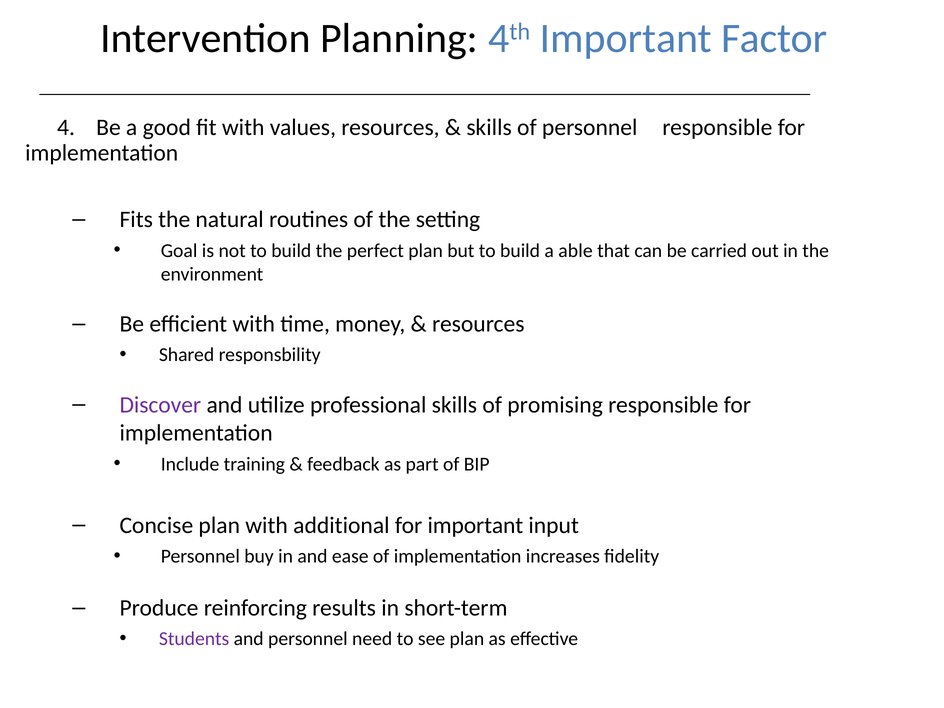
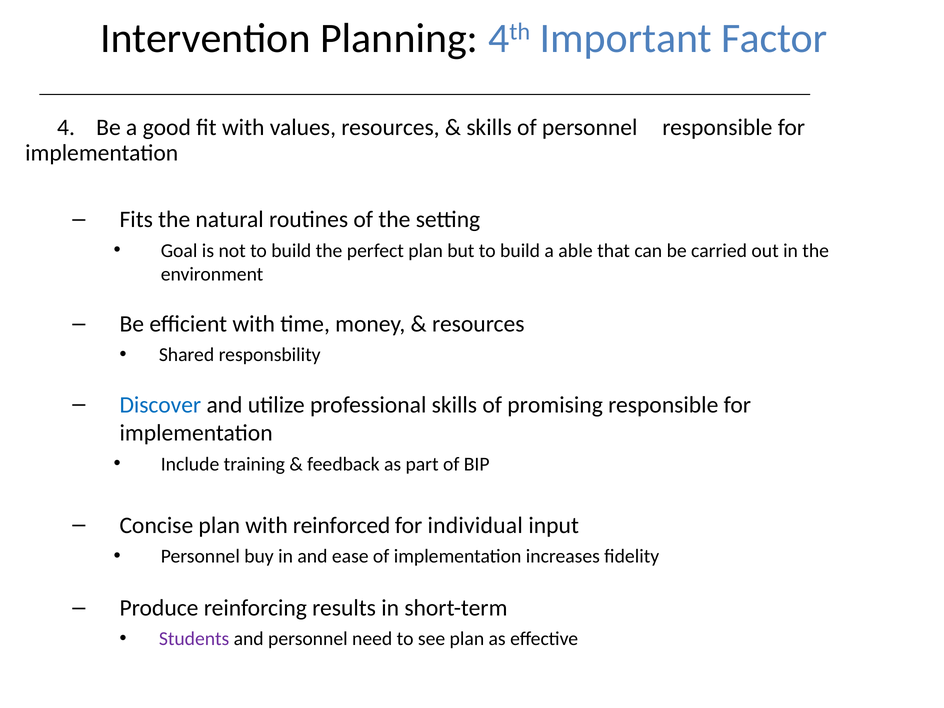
Discover colour: purple -> blue (160, 405)
additional: additional -> reinforced (342, 525)
for important: important -> individual (475, 525)
